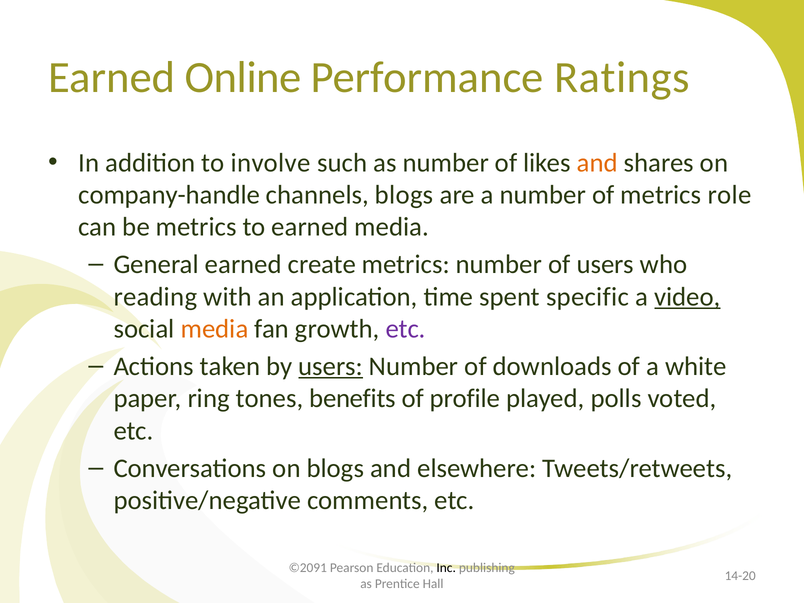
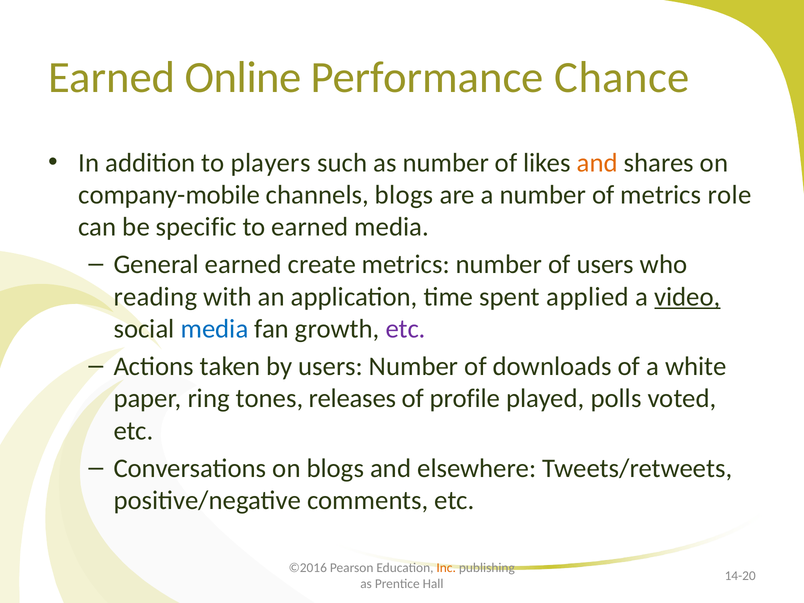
Ratings: Ratings -> Chance (622, 78)
involve: involve -> players (271, 163)
company-handle: company-handle -> company-mobile (169, 195)
be metrics: metrics -> specific (196, 227)
specific: specific -> applied (588, 297)
media colour: orange -> blue (215, 329)
users underline: present -> none (331, 366)
benefits: benefits -> releases (353, 399)
©2091: ©2091 -> ©2016 (308, 568)
Inc colour: black -> orange (446, 568)
